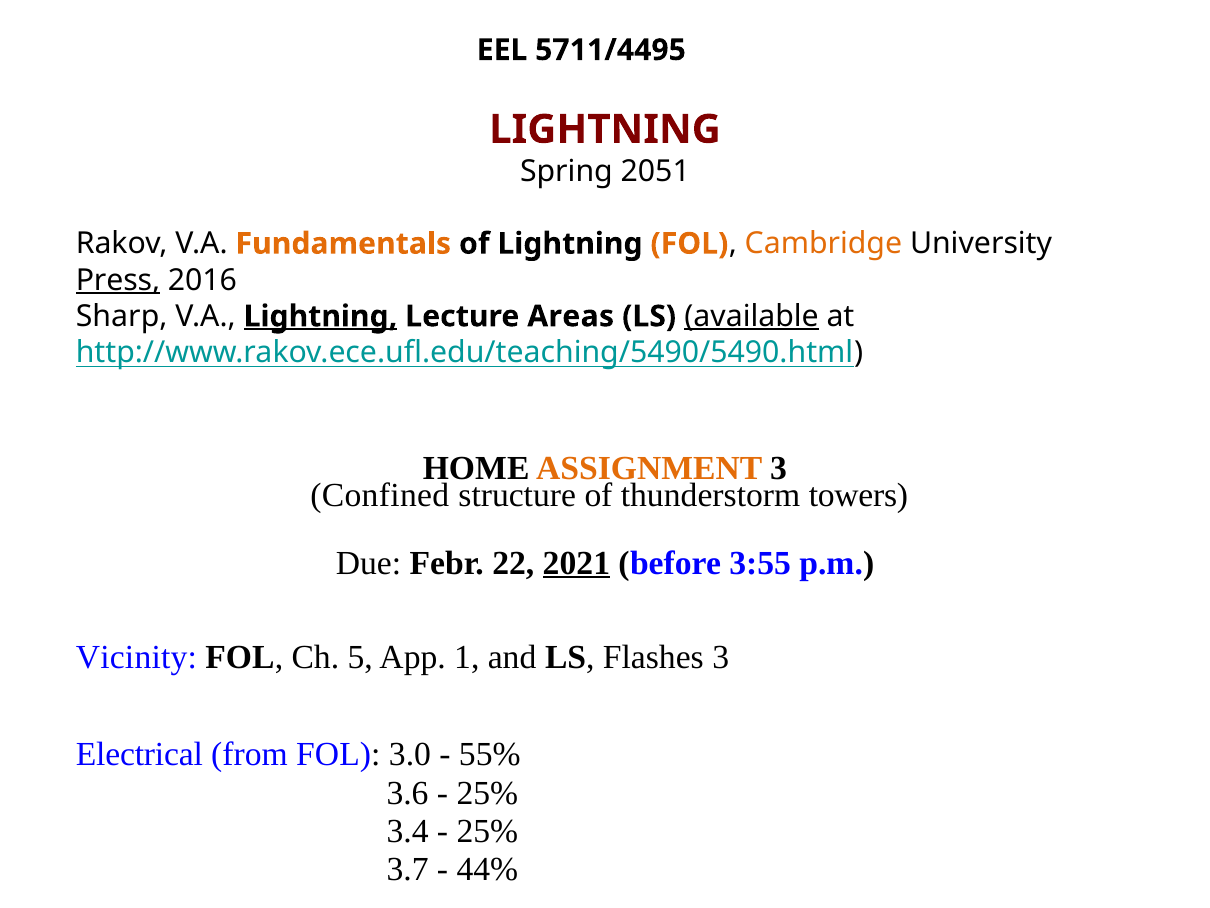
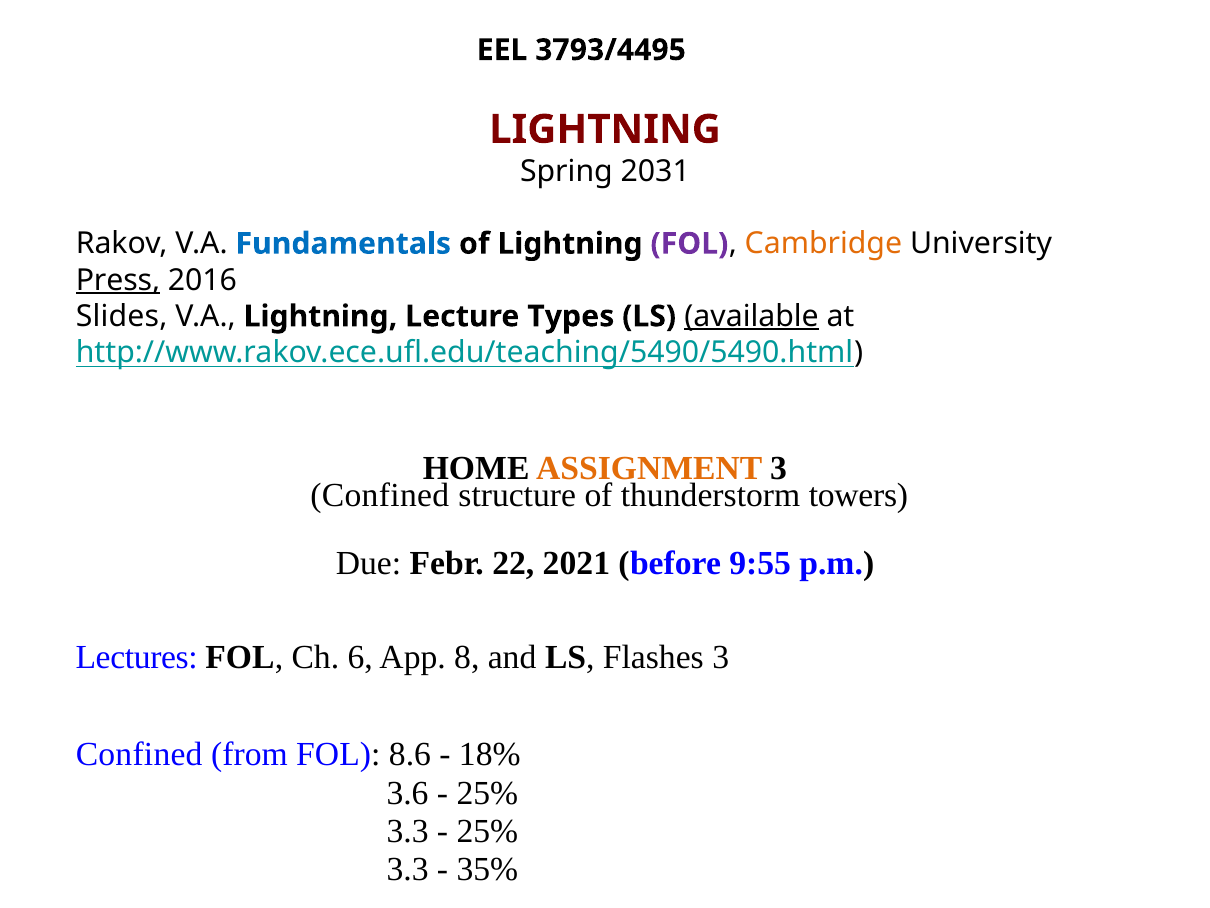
5711/4495: 5711/4495 -> 3793/4495 (611, 50)
2051: 2051 -> 2031 (655, 171)
Fundamentals colour: orange -> blue (343, 244)
FOL colour: orange -> purple (689, 244)
Sharp: Sharp -> Slides (122, 316)
Lightning underline: present -> none (320, 316)
Areas: Areas -> Types (571, 316)
2021 underline: present -> none (576, 563)
3:55: 3:55 -> 9:55 (760, 563)
Vicinity: Vicinity -> Lectures (137, 657)
5: 5 -> 6 (360, 657)
1: 1 -> 8 (467, 657)
Electrical: Electrical -> Confined (139, 754)
3.0: 3.0 -> 8.6 (410, 754)
55%: 55% -> 18% (490, 754)
3.4: 3.4 -> 3.3 (408, 831)
3.7: 3.7 -> 3.3 (408, 869)
44%: 44% -> 35% (487, 869)
